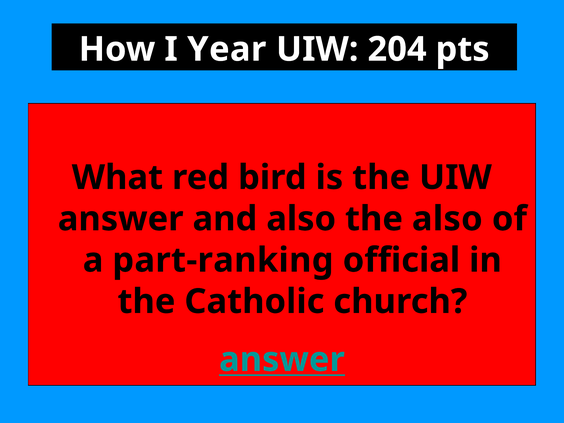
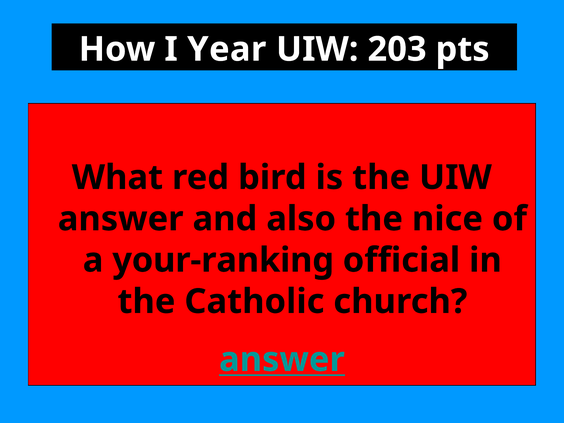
204: 204 -> 203 (397, 49)
the also: also -> nice (447, 219)
part-ranking: part-ranking -> your-ranking (223, 260)
